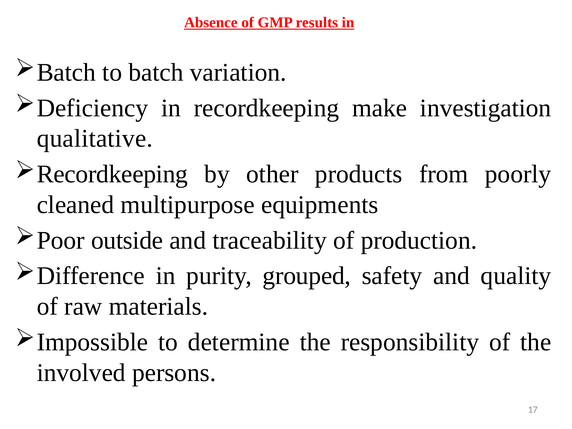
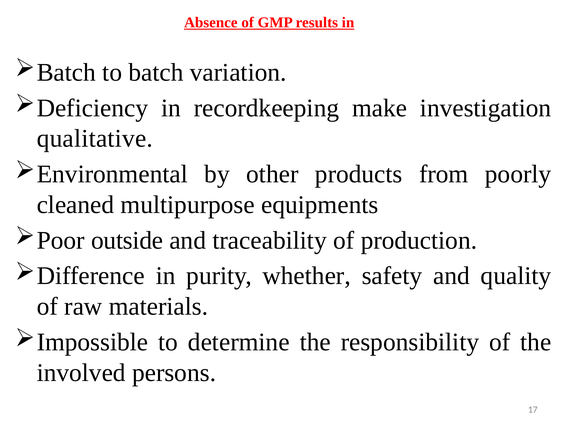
Recordkeeping: Recordkeeping -> Environmental (112, 174)
grouped: grouped -> whether (307, 276)
